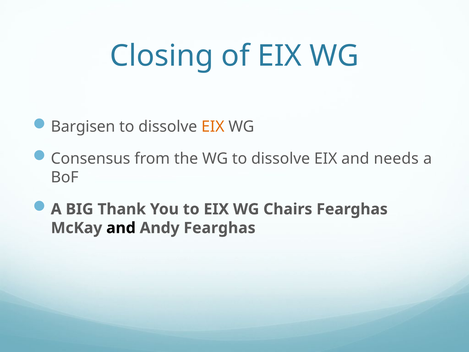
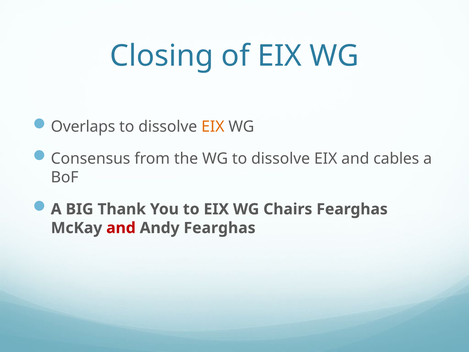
Bargisen: Bargisen -> Overlaps (83, 127)
needs: needs -> cables (396, 158)
and colour: black -> red (121, 228)
